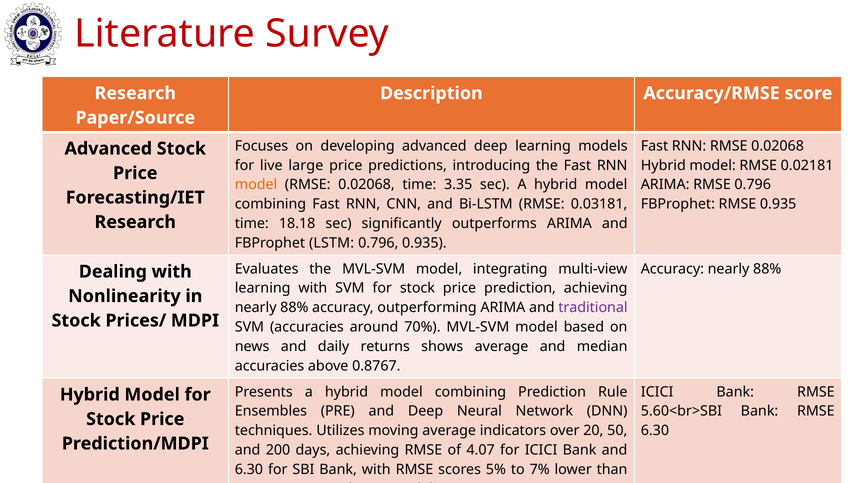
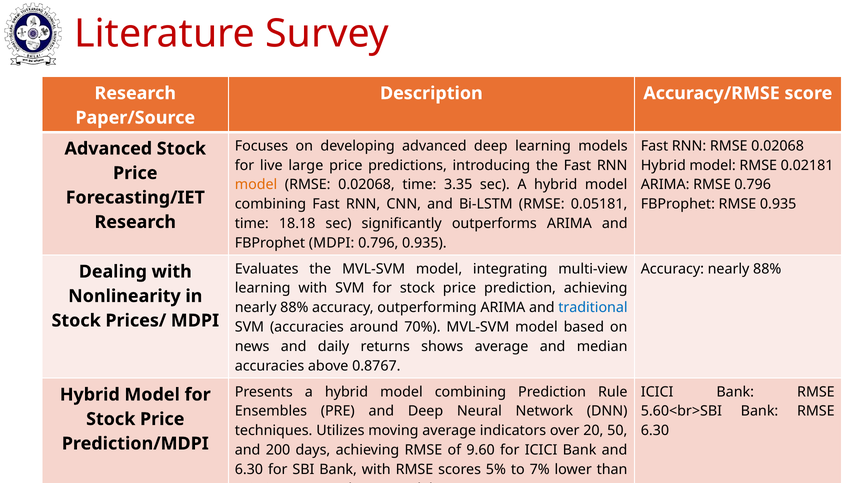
0.03181: 0.03181 -> 0.05181 (599, 204)
FBProphet LSTM: LSTM -> MDPI (332, 243)
traditional colour: purple -> blue (593, 308)
4.07: 4.07 -> 9.60 (481, 450)
